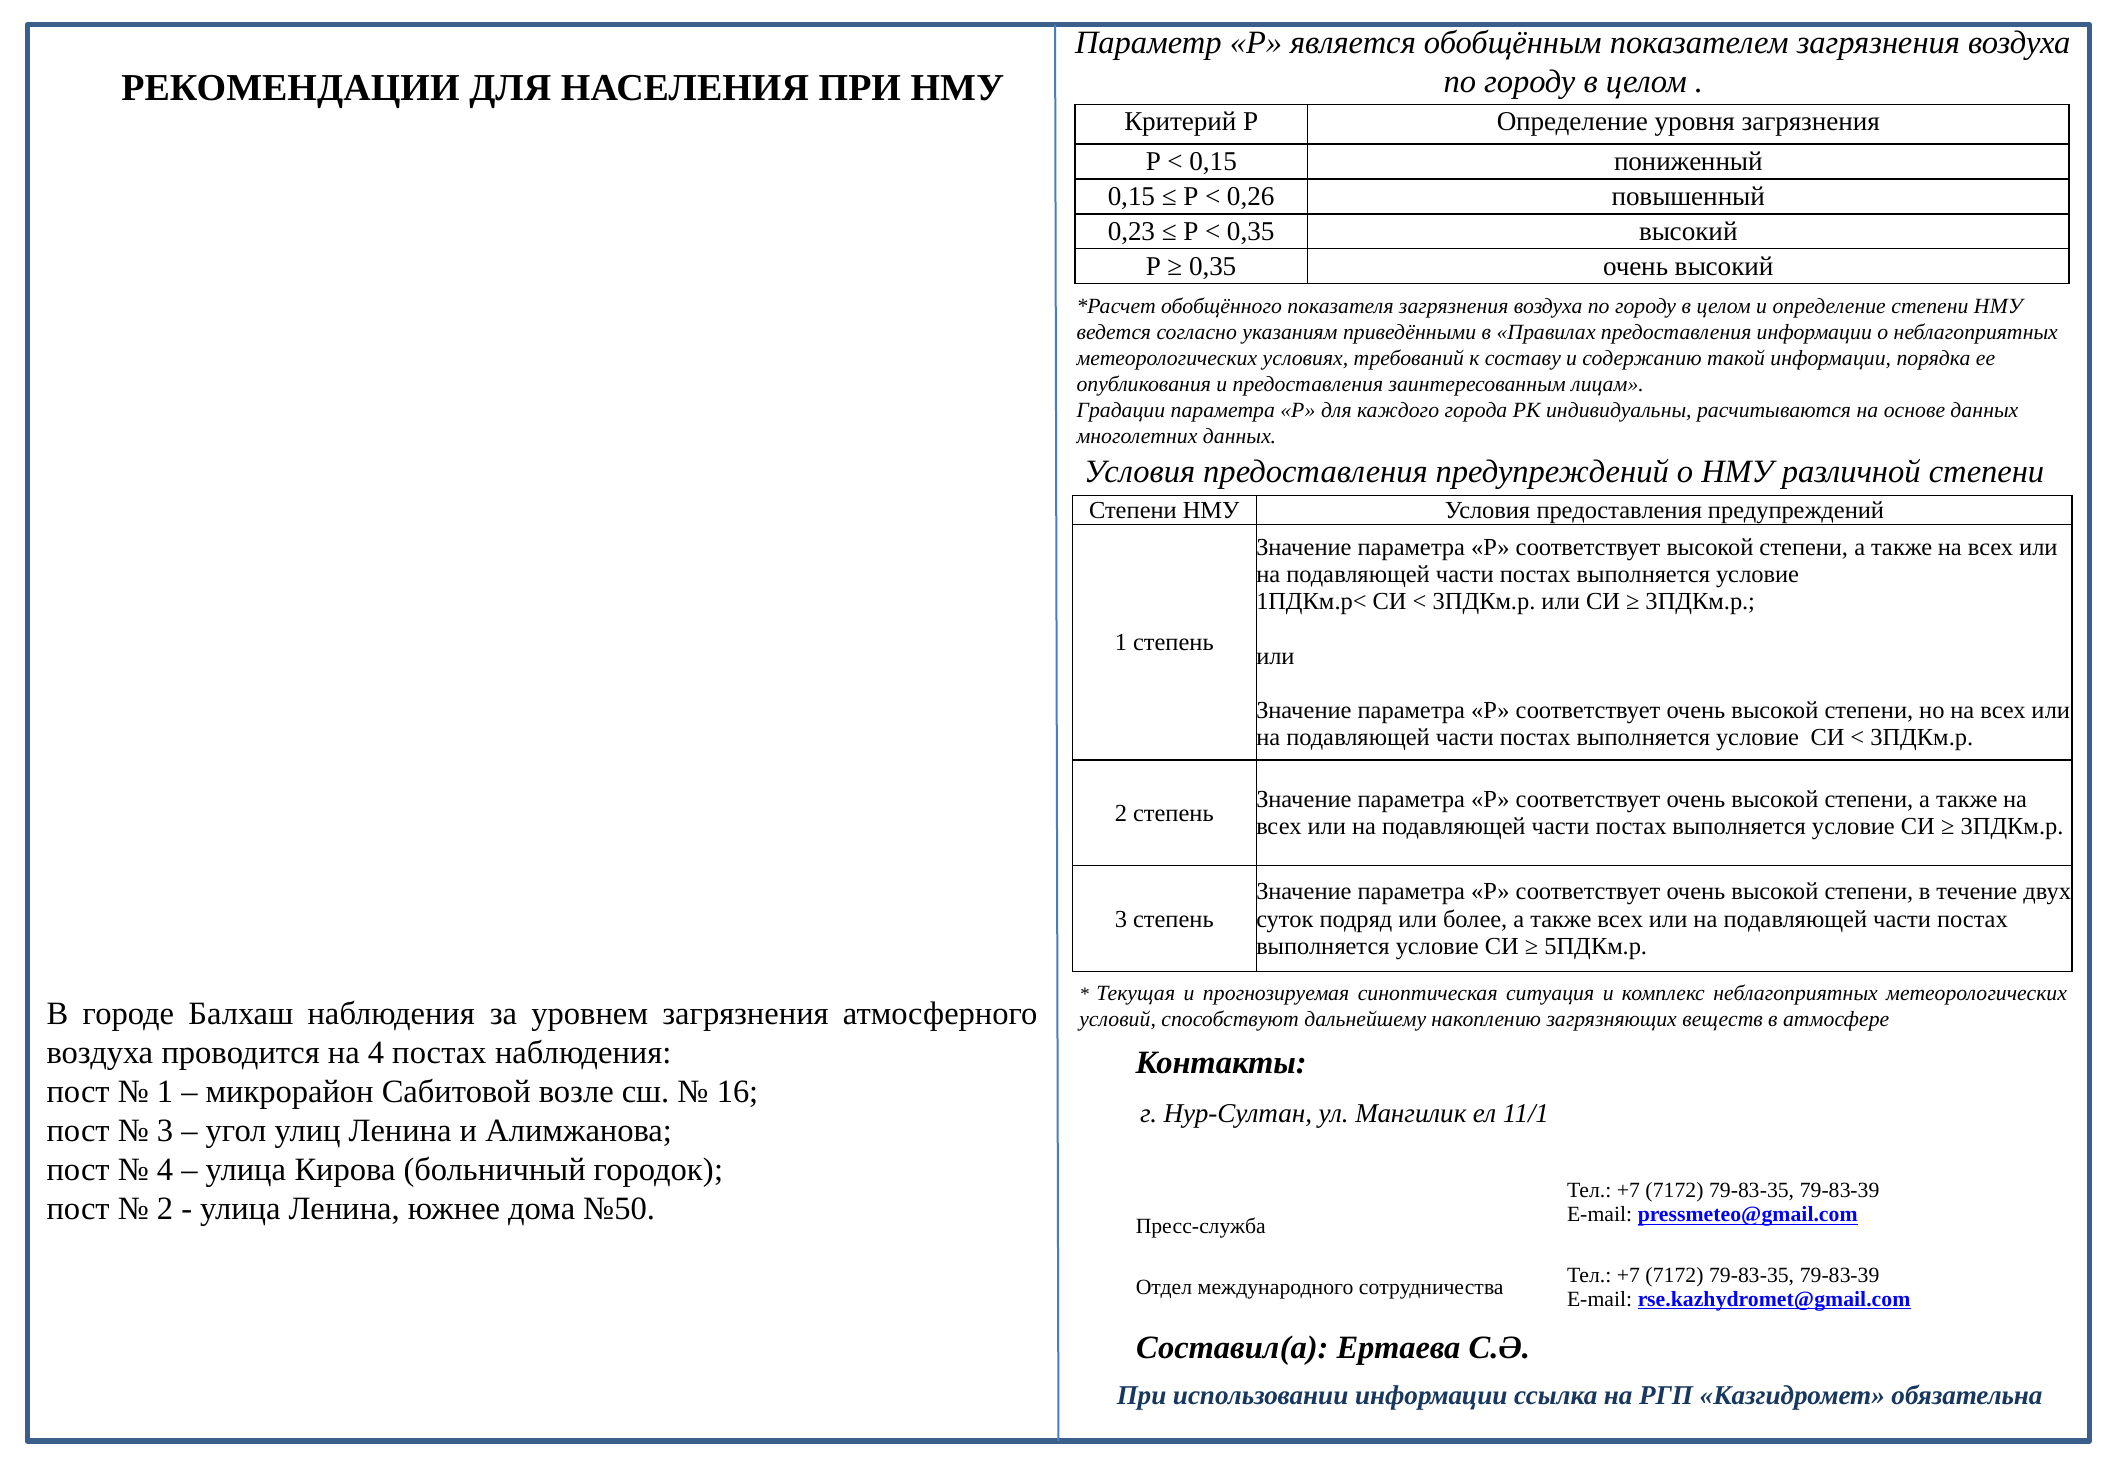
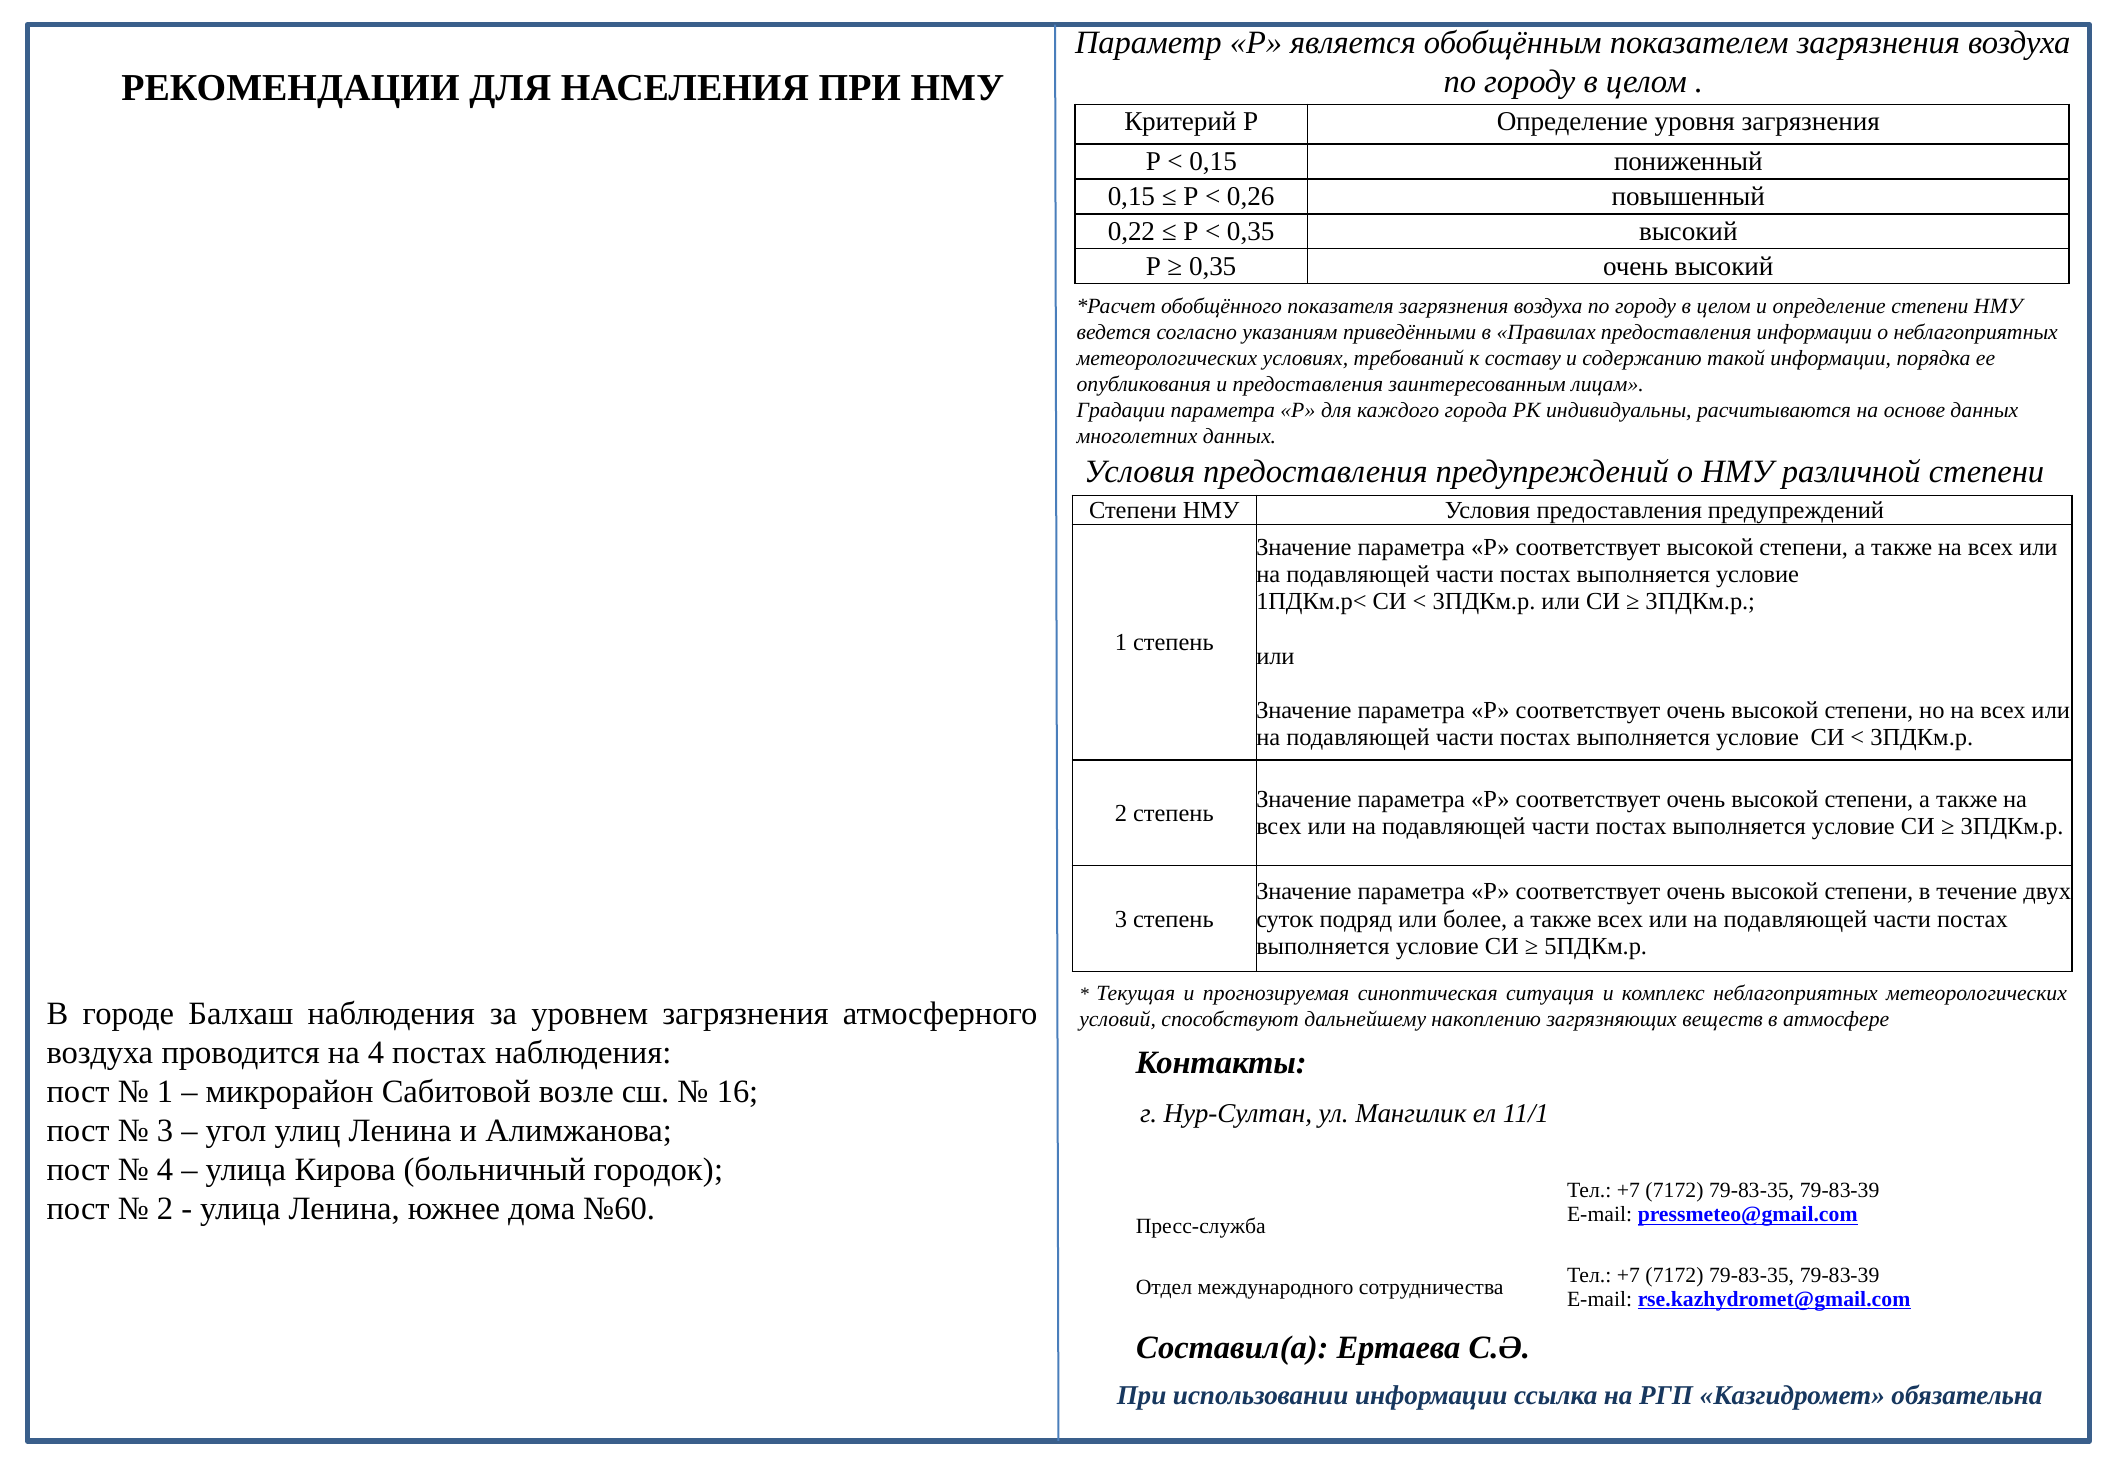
0,23: 0,23 -> 0,22 (1131, 231)
№50: №50 -> №60 (619, 1209)
